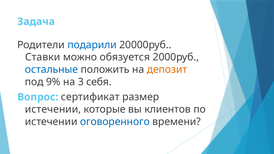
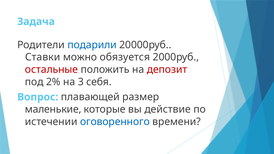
остальные colour: blue -> red (51, 70)
депозит colour: orange -> red (167, 70)
9%: 9% -> 2% (53, 82)
сертификат: сертификат -> плавающей (90, 97)
истечении: истечении -> маленькие (53, 109)
клиентов: клиентов -> действие (168, 109)
